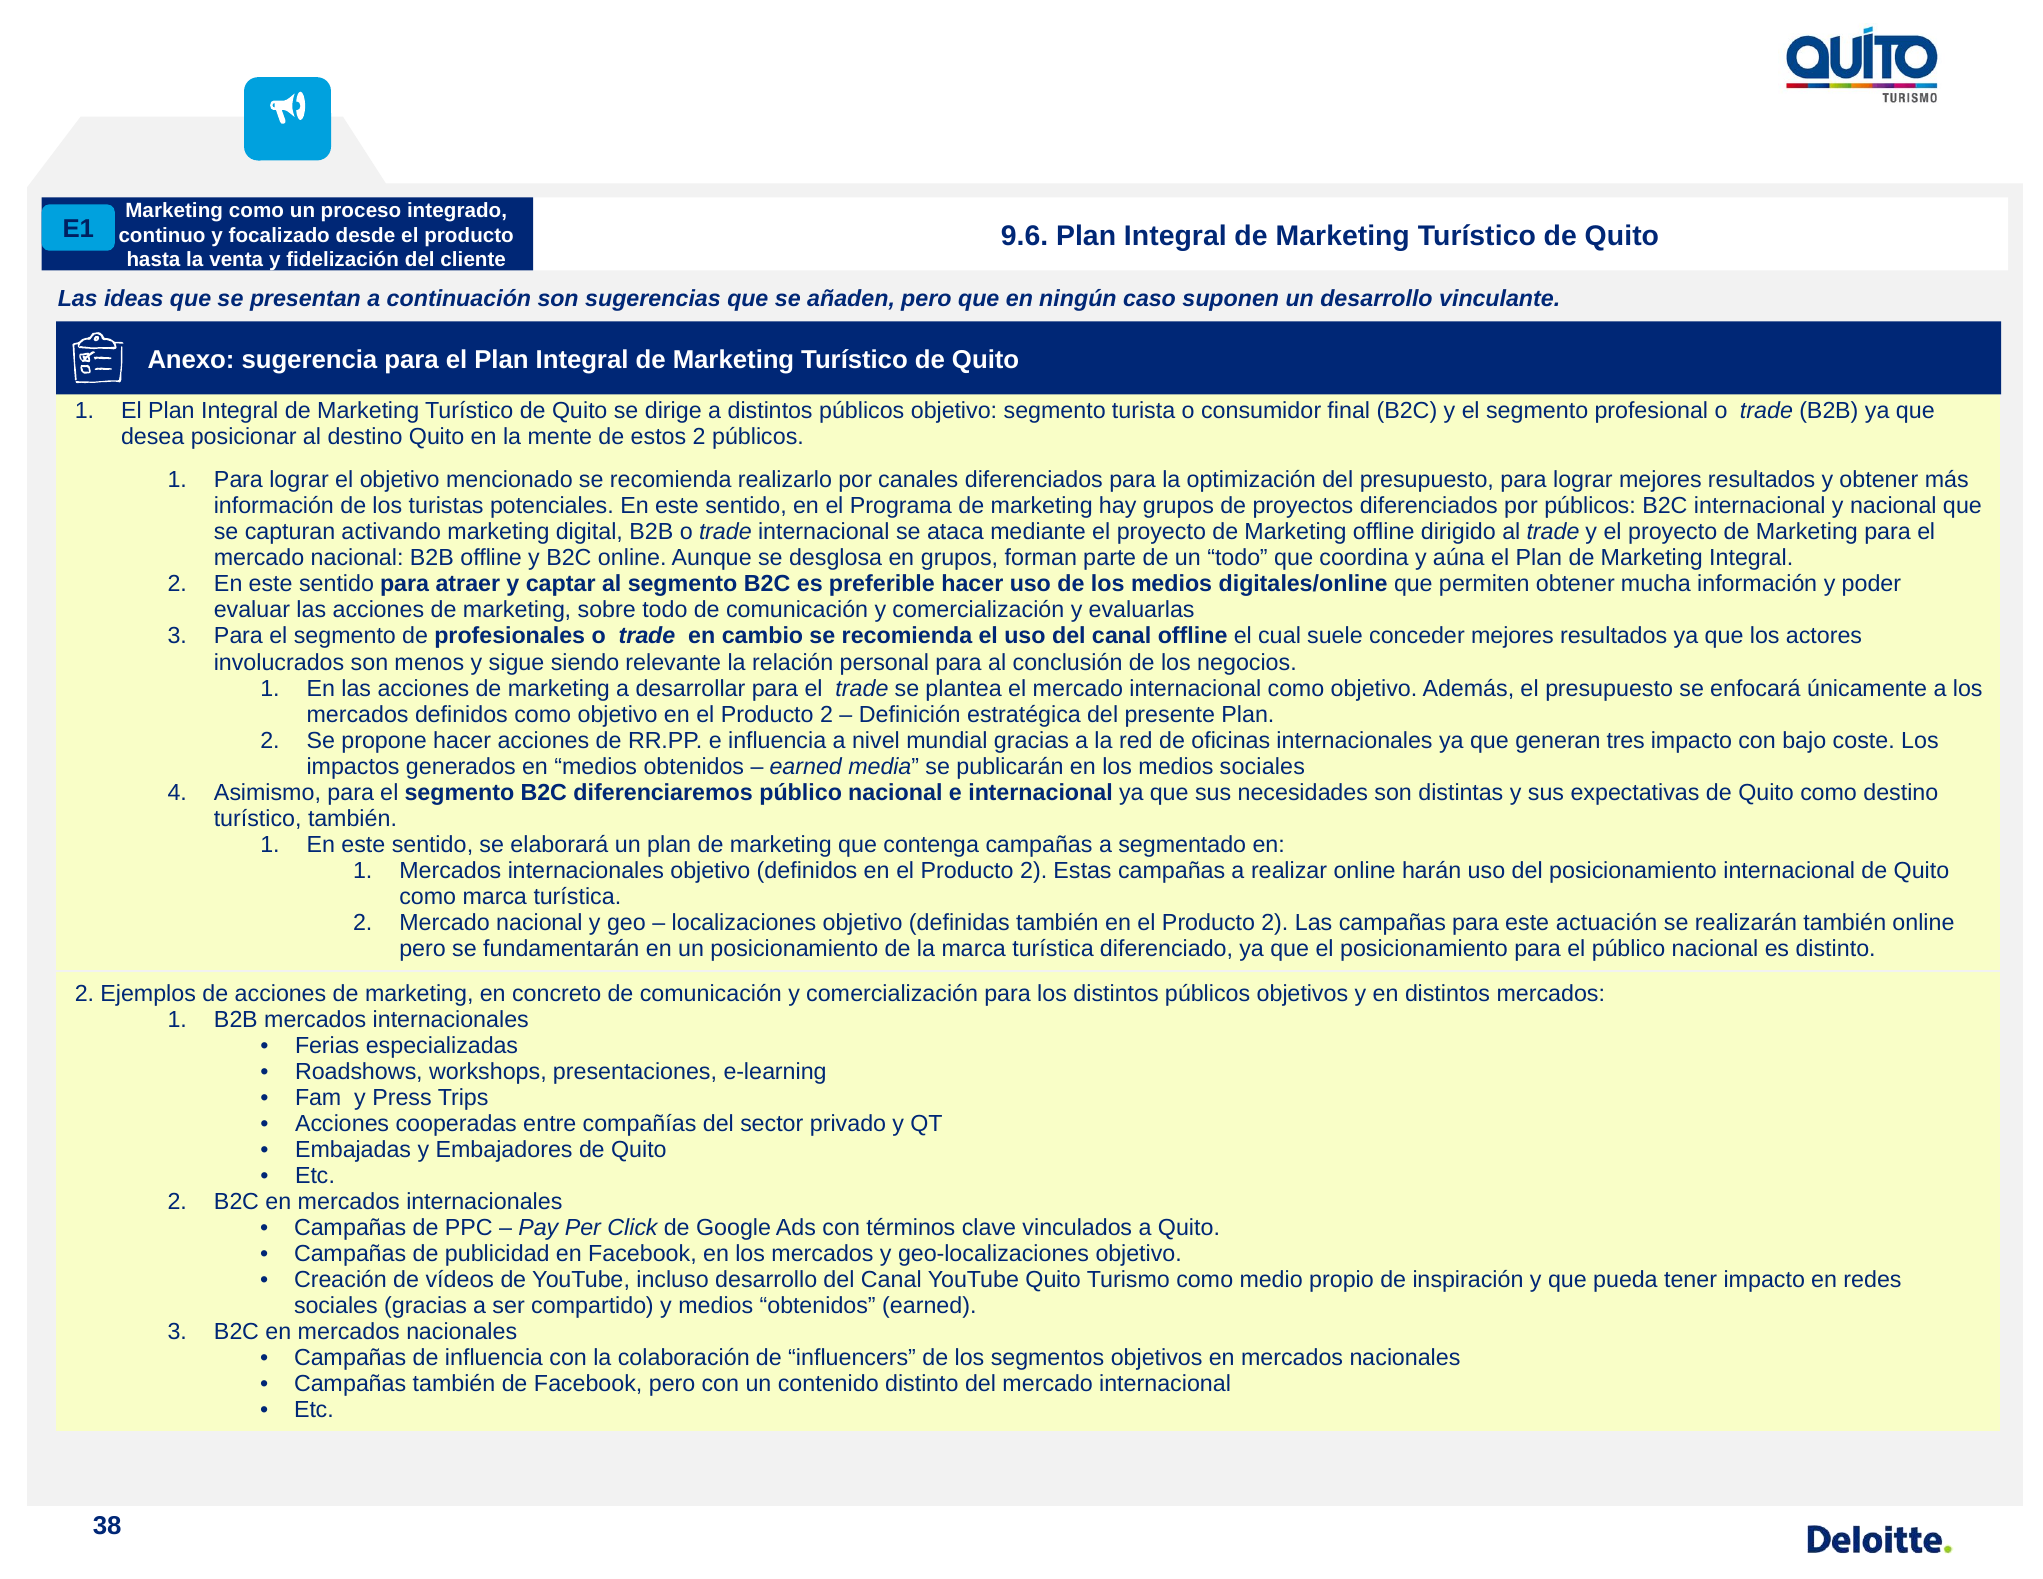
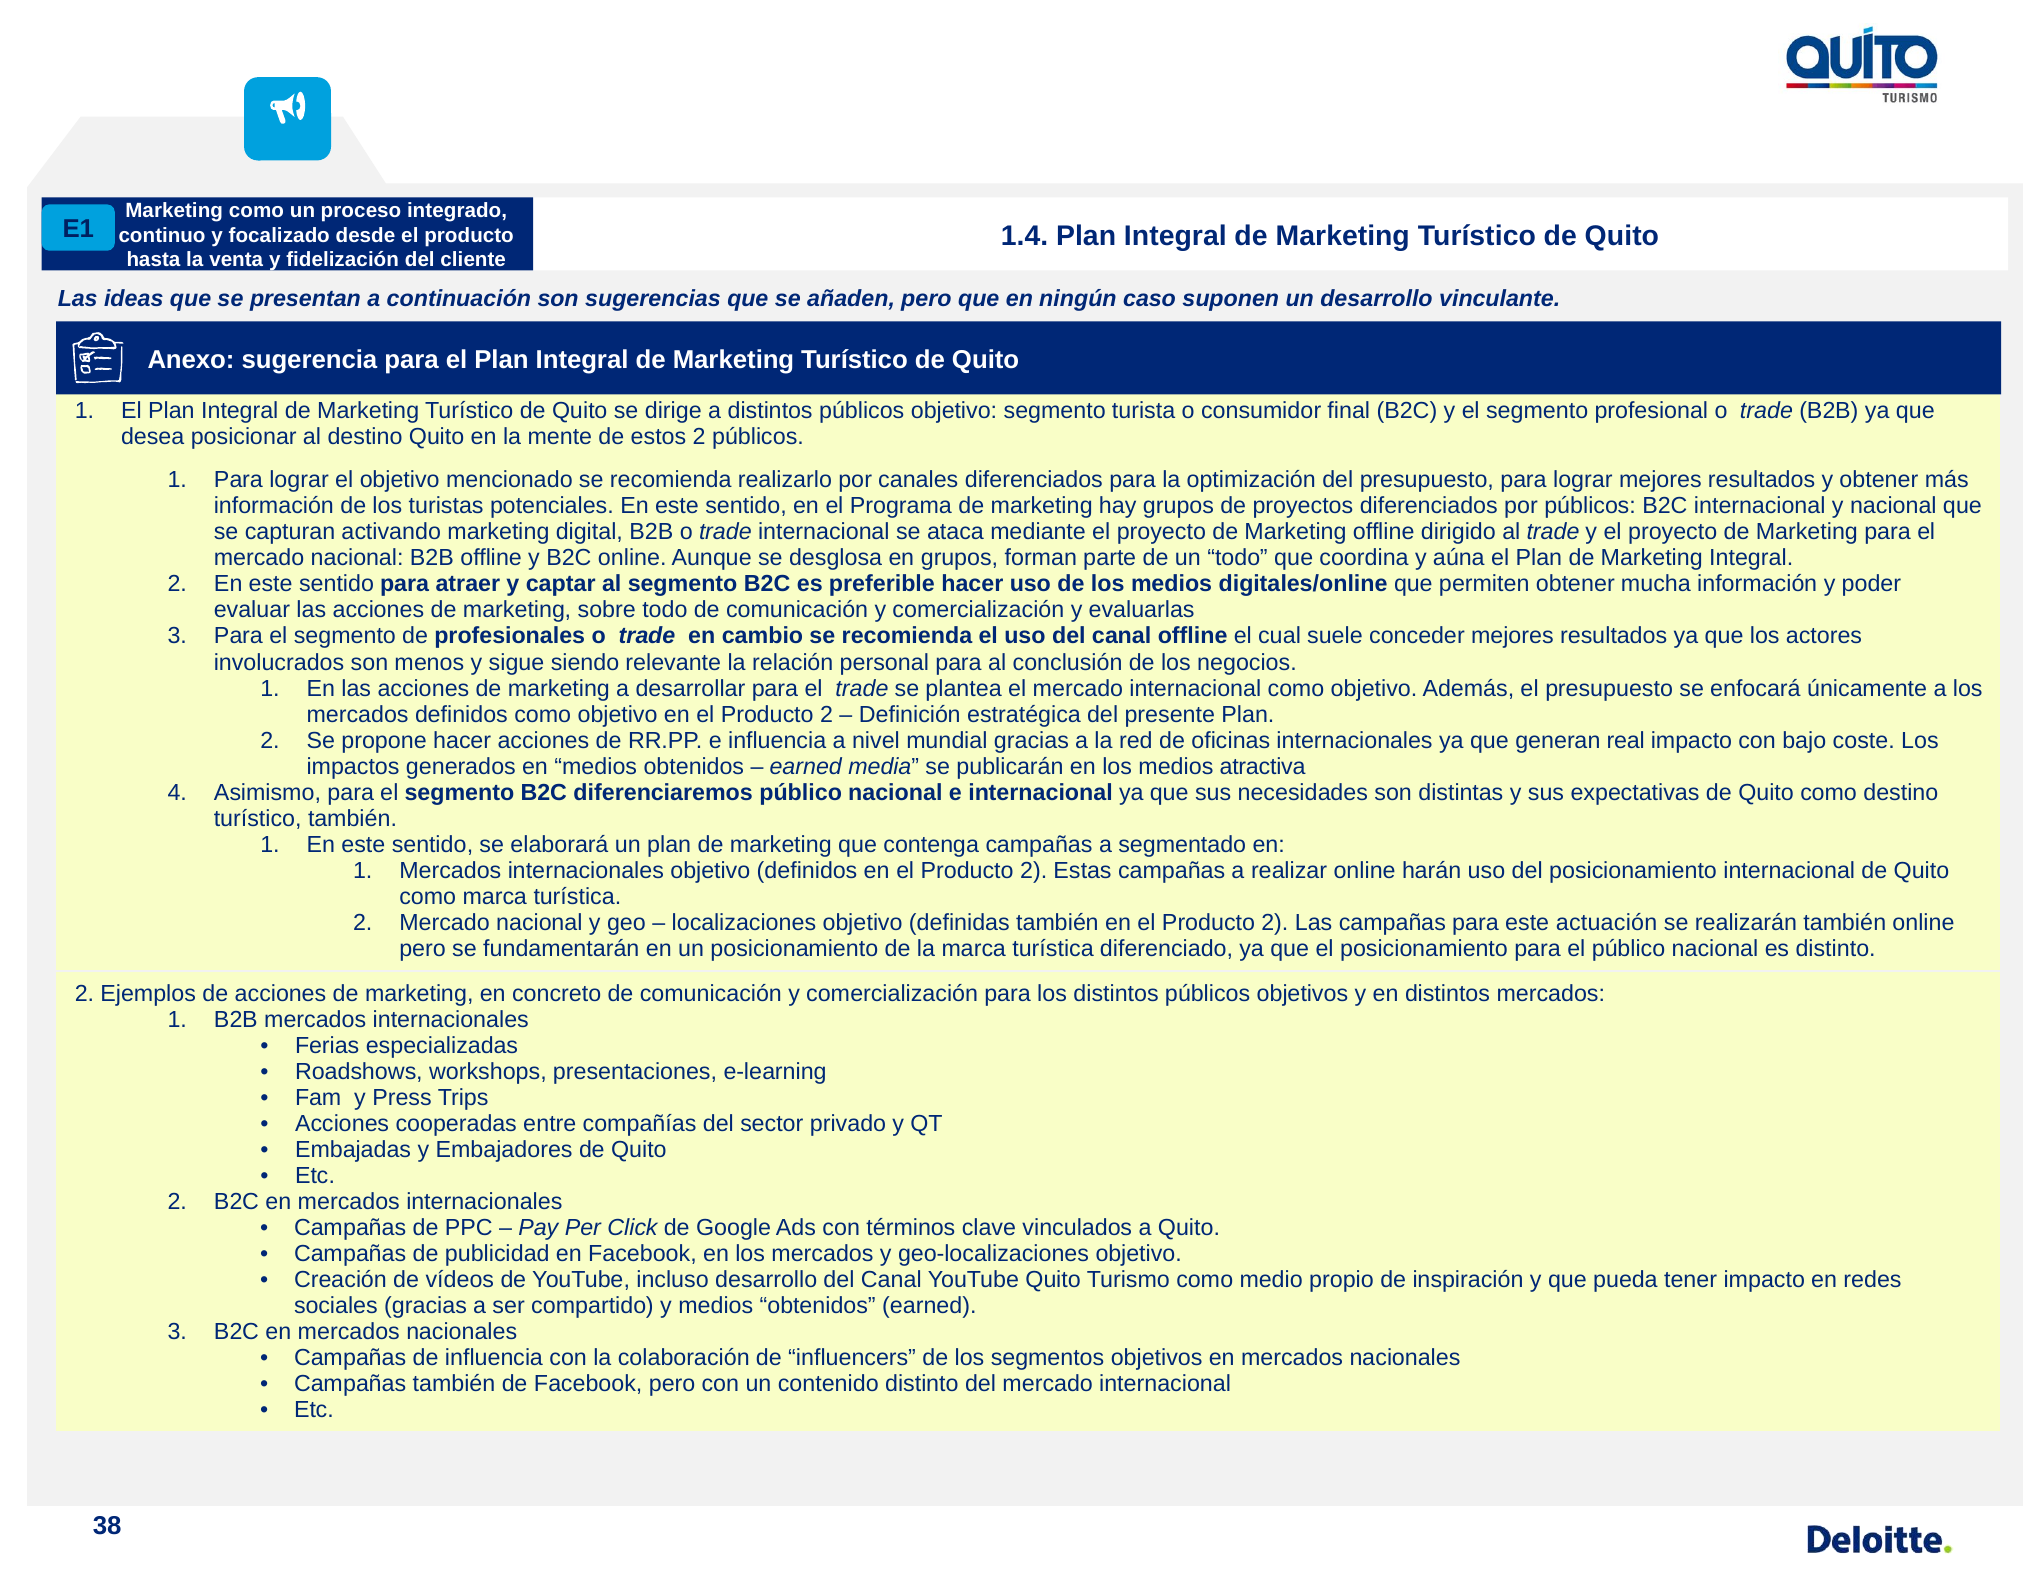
9.6: 9.6 -> 1.4 (1025, 236)
tres: tres -> real (1626, 740)
medios sociales: sociales -> atractiva (1263, 766)
